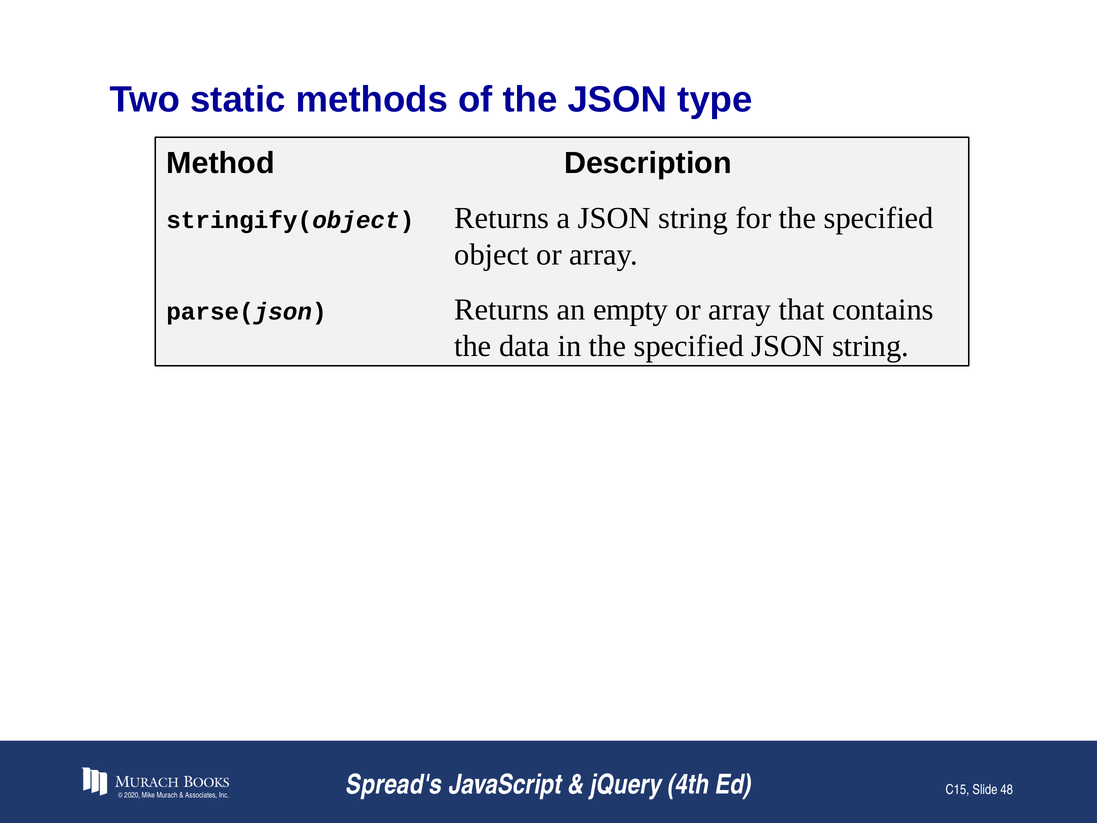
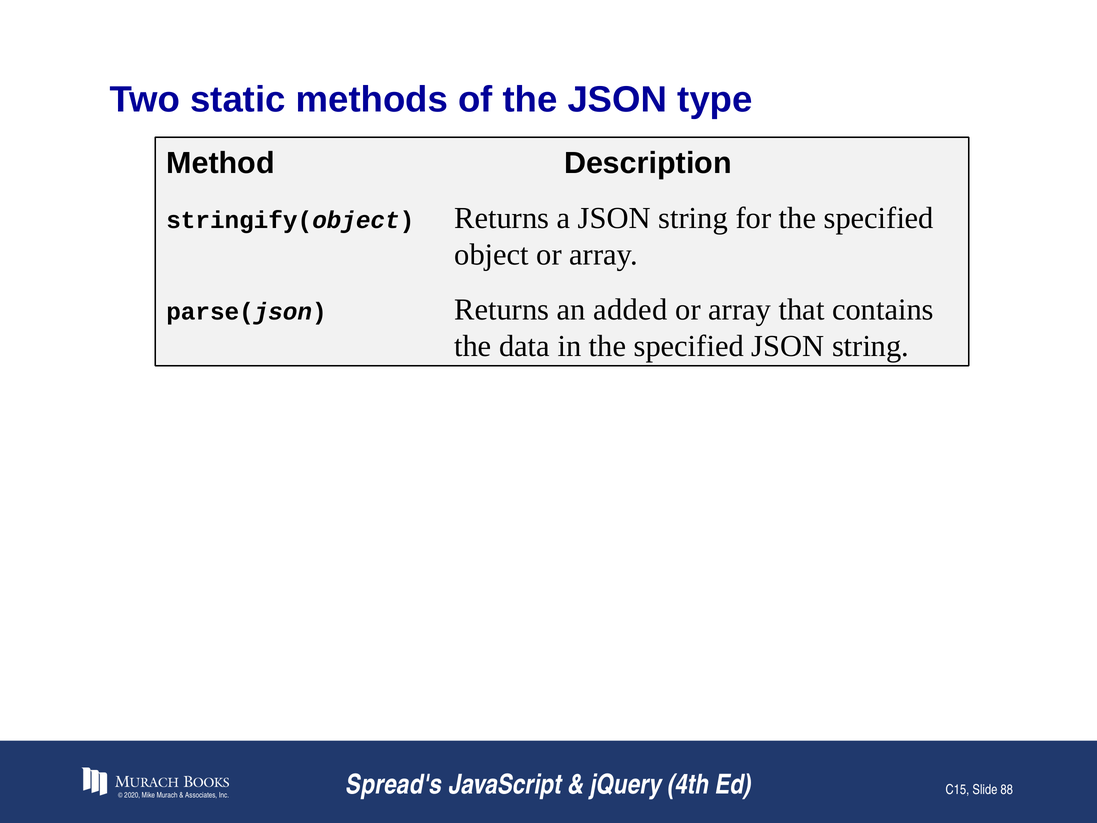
empty: empty -> added (630, 309)
48: 48 -> 88 (1007, 789)
